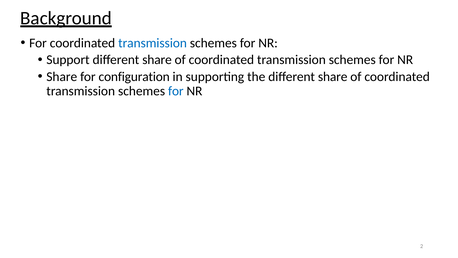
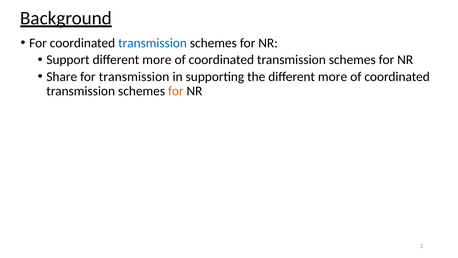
Support different share: share -> more (157, 60)
for configuration: configuration -> transmission (134, 77)
the different share: share -> more (333, 77)
for colour: blue -> orange (176, 91)
